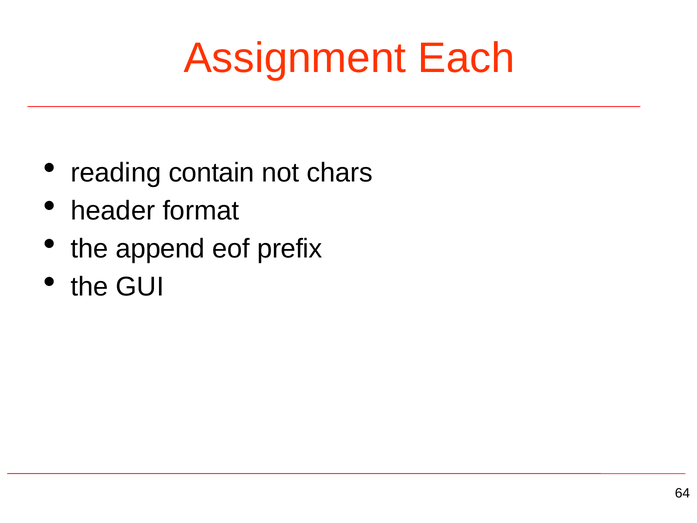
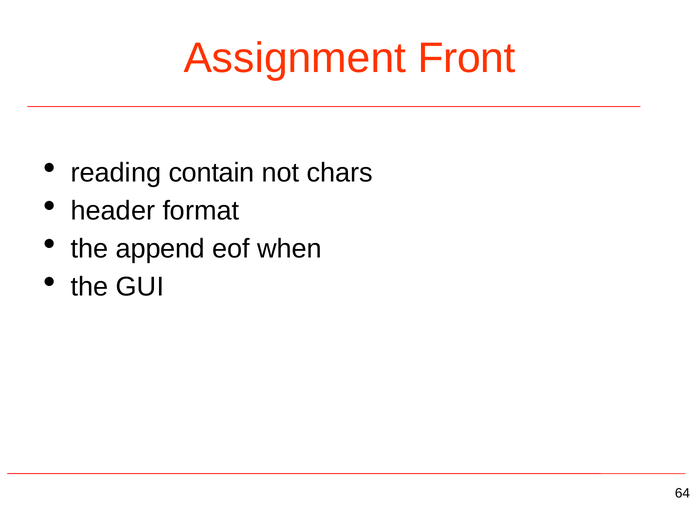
Each: Each -> Front (467, 58)
prefix: prefix -> when (290, 249)
